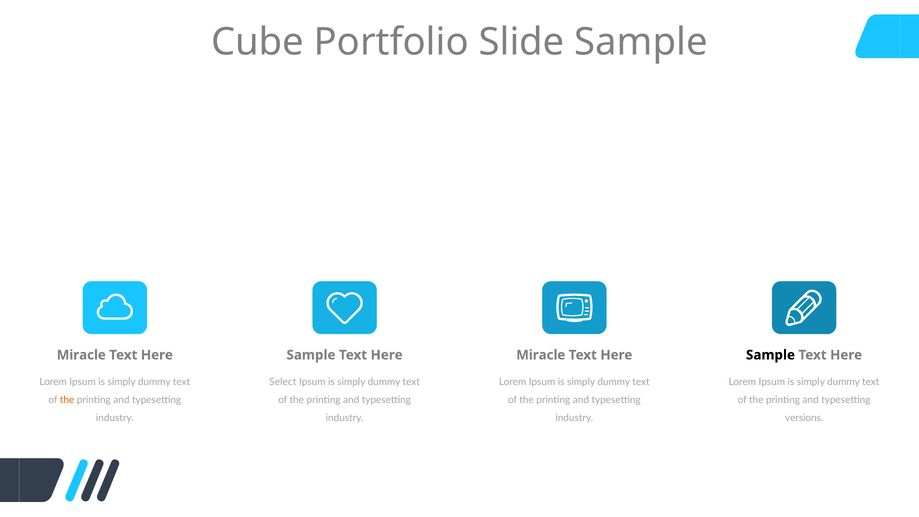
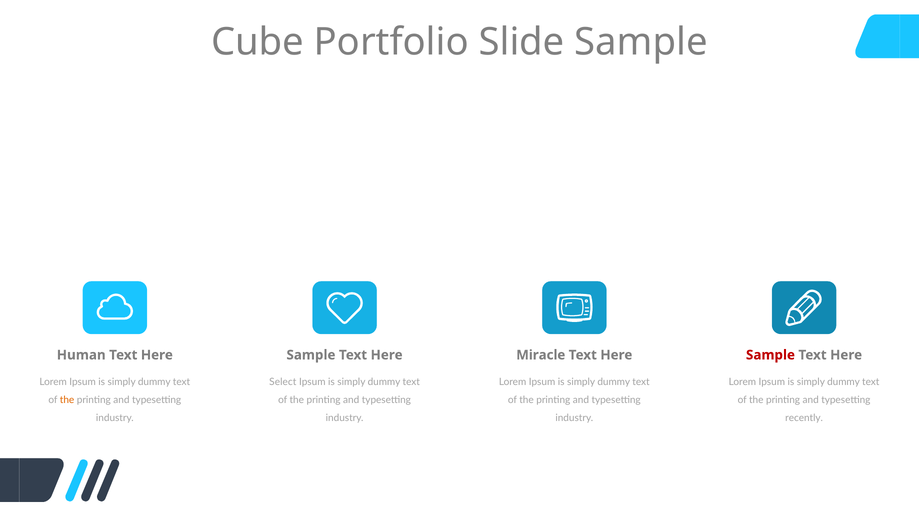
Miracle: Miracle -> Human (81, 355)
Sample colour: black -> red (770, 355)
versions: versions -> recently (804, 418)
